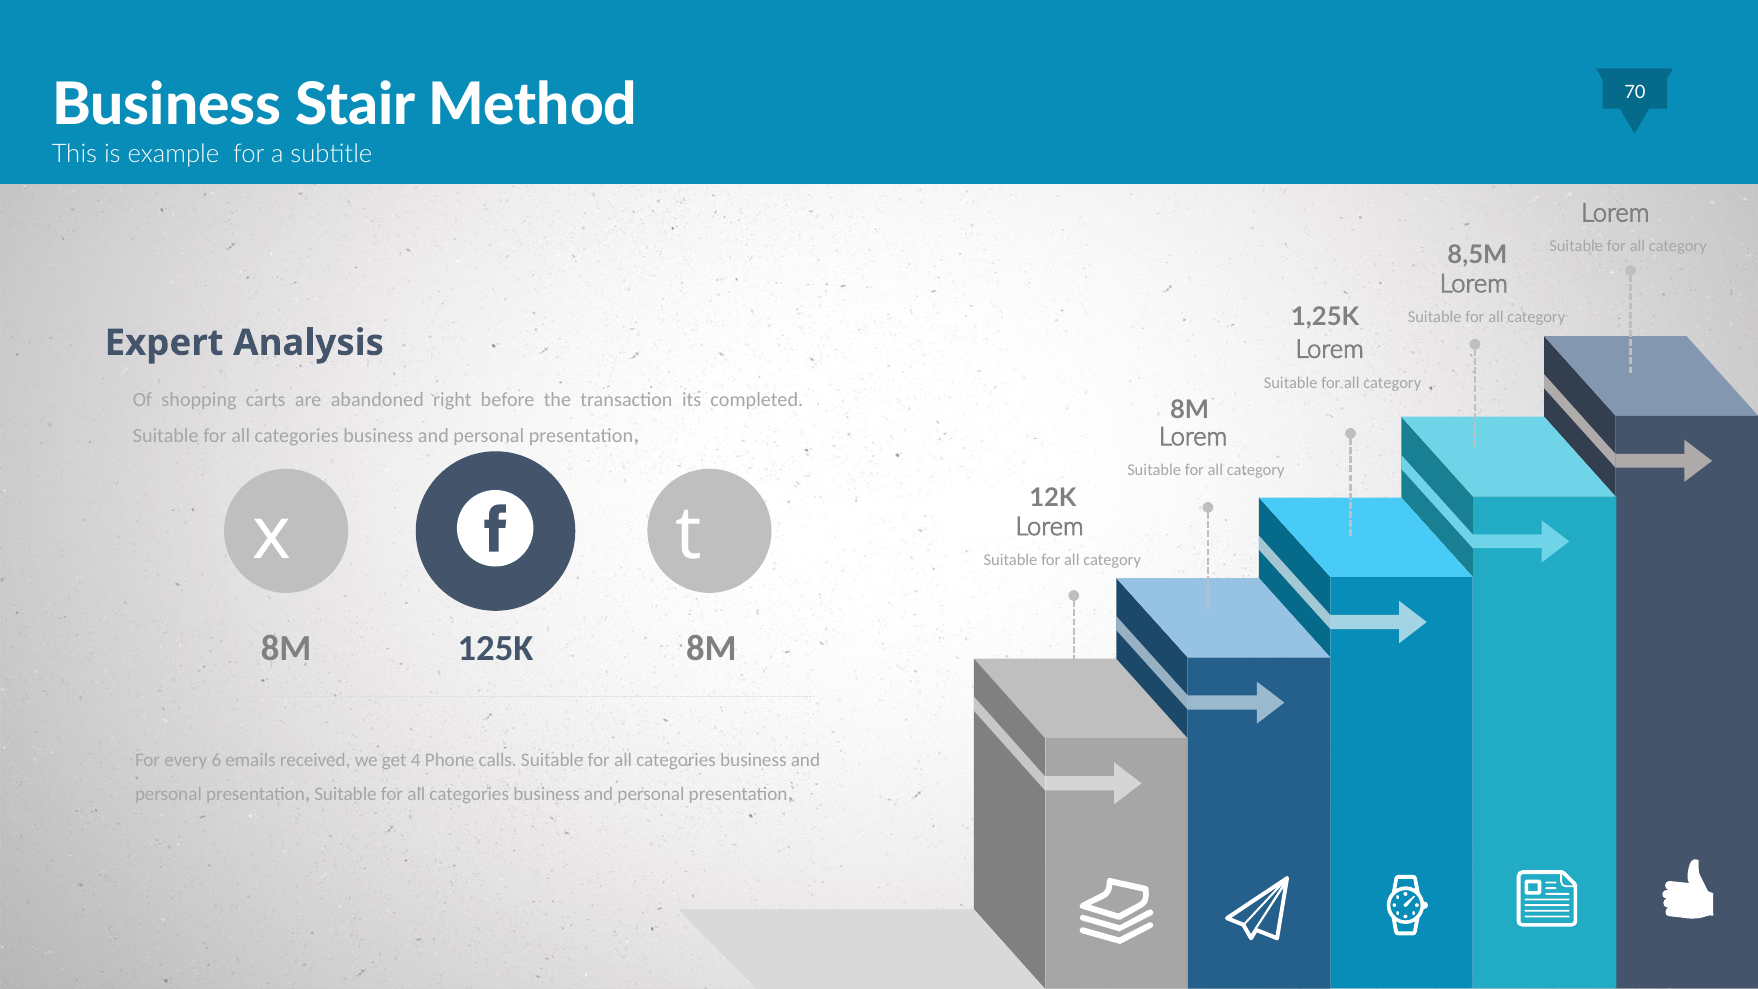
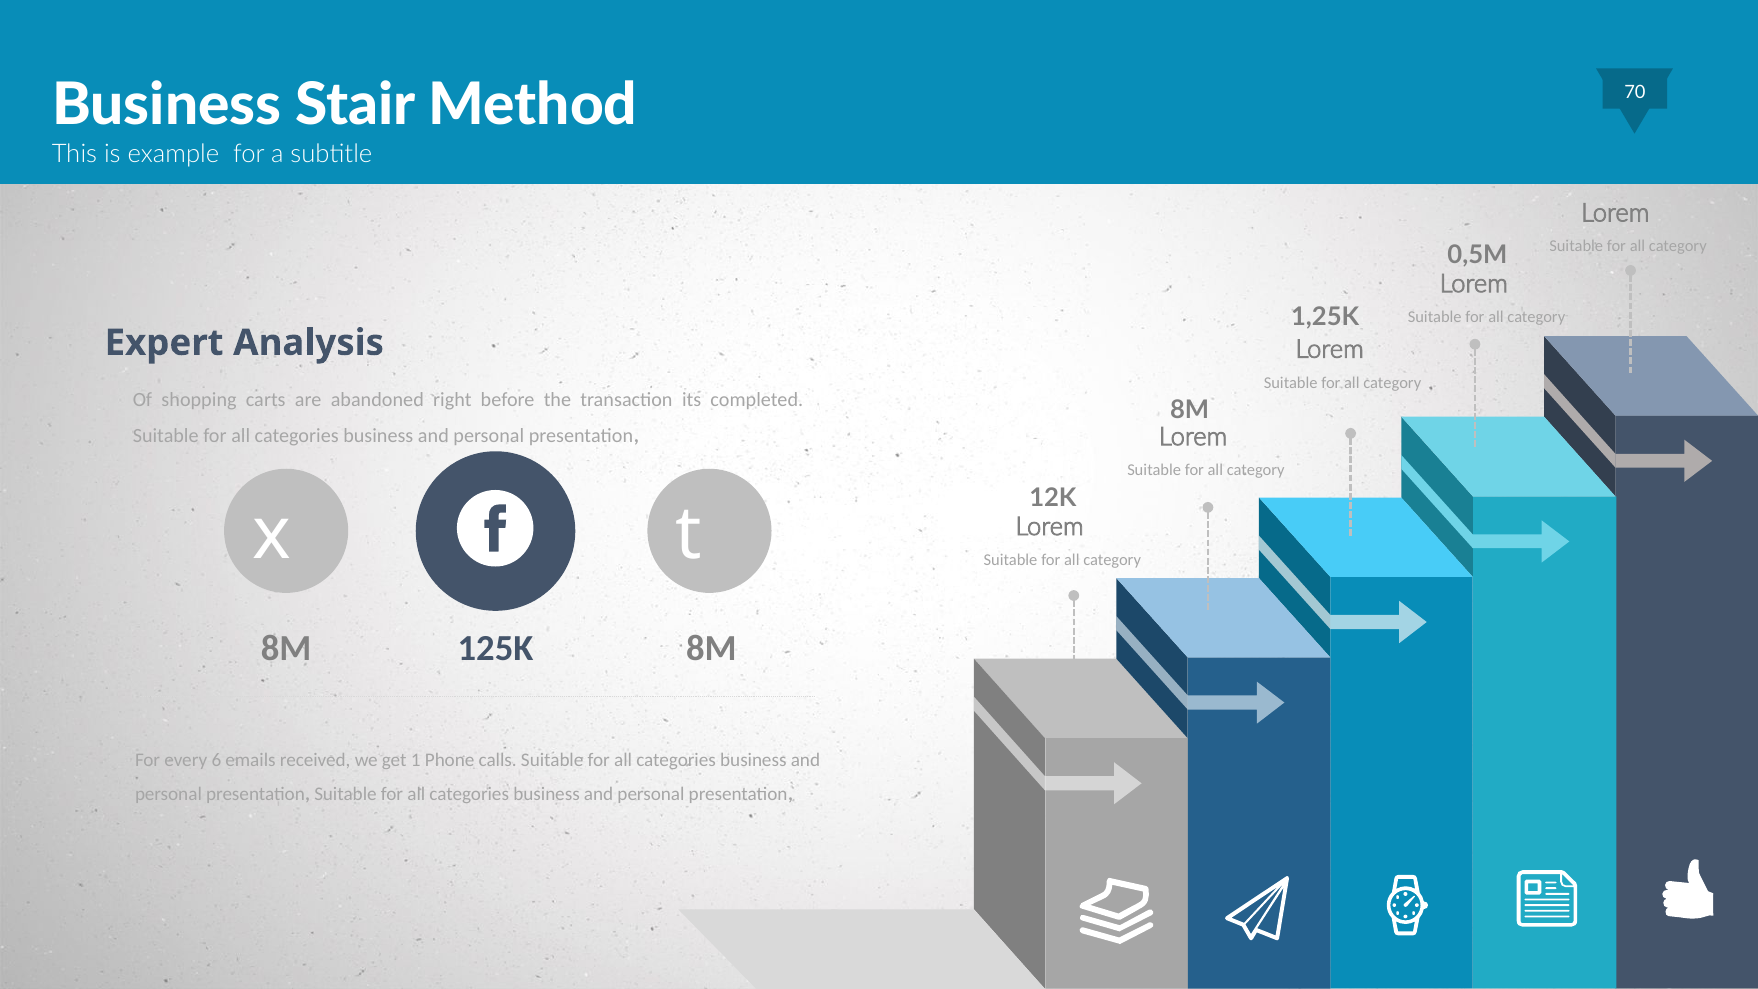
8,5M: 8,5M -> 0,5M (1477, 255)
4: 4 -> 1 (416, 760)
